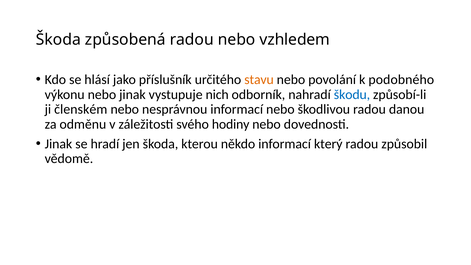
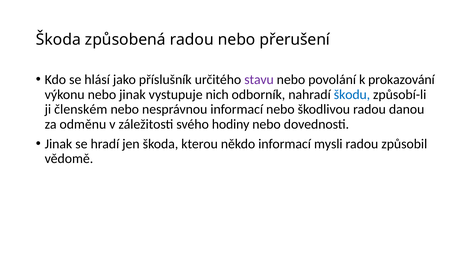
vzhledem: vzhledem -> přerušení (295, 40)
stavu colour: orange -> purple (259, 80)
podobného: podobného -> prokazování (401, 80)
který: který -> mysli (328, 144)
